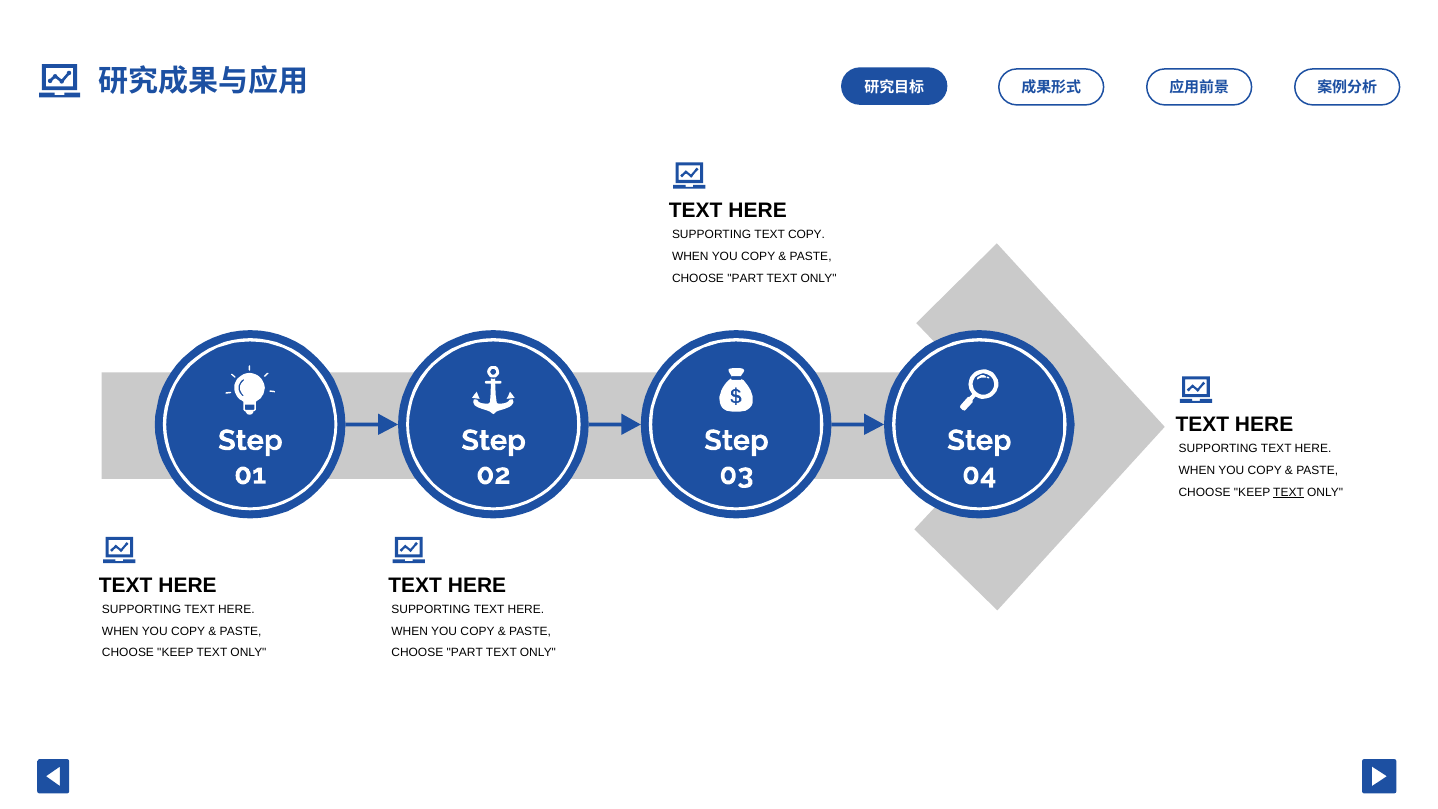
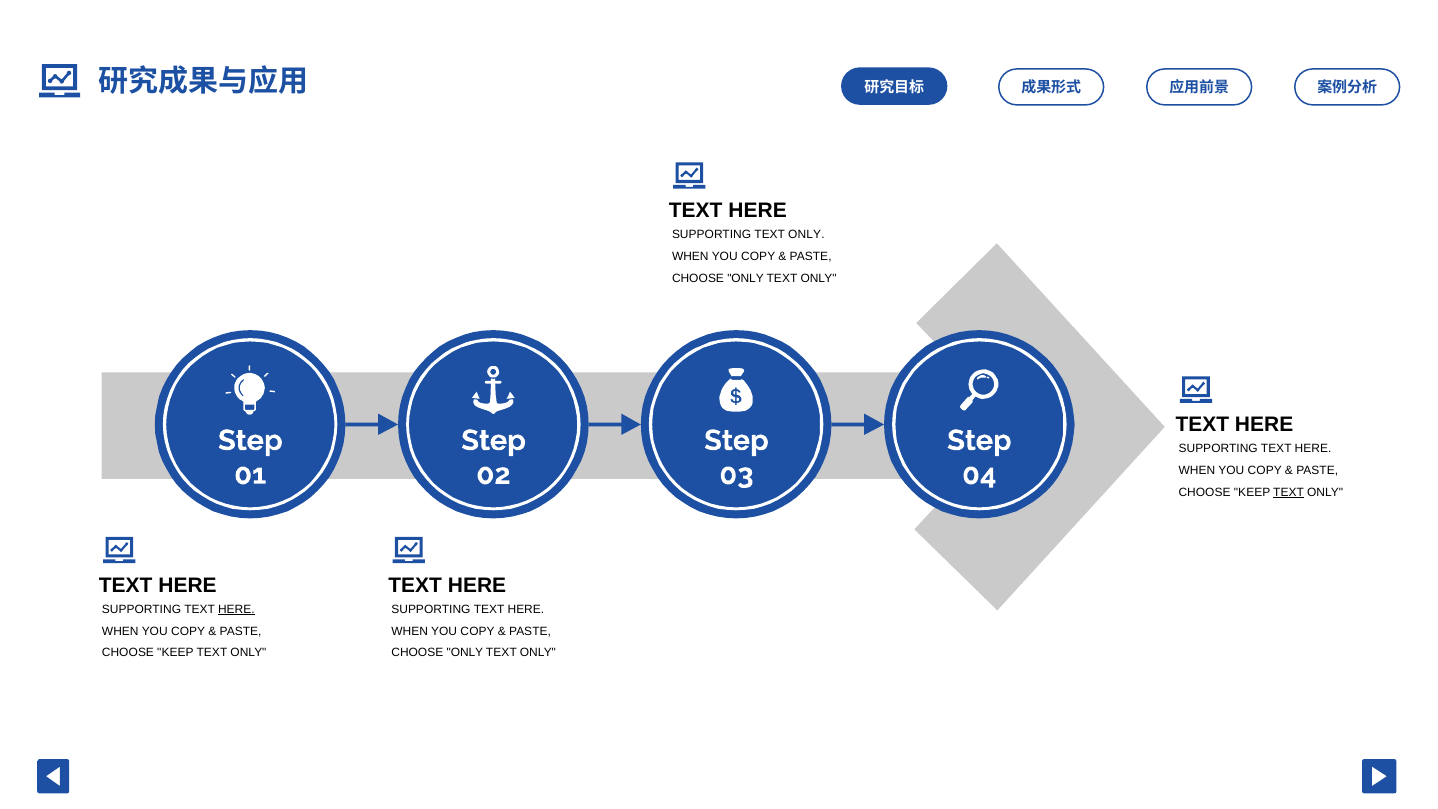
SUPPORTING TEXT COPY: COPY -> ONLY (806, 235)
PART: PART -> ONLY (746, 278)
HERE underline: none -> present (236, 609)
PART: PART -> ONLY (465, 653)
